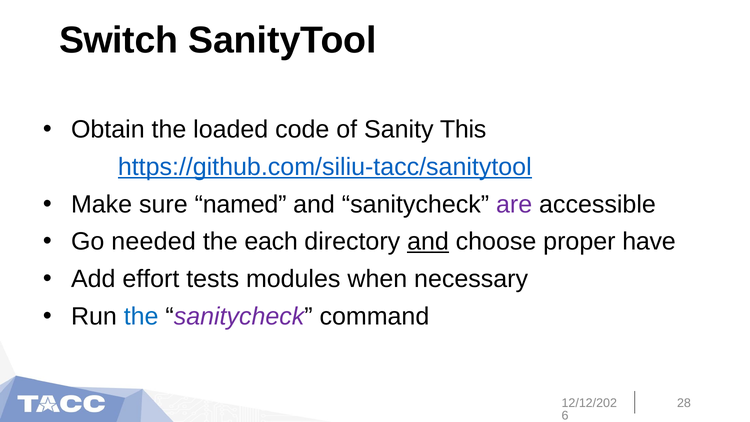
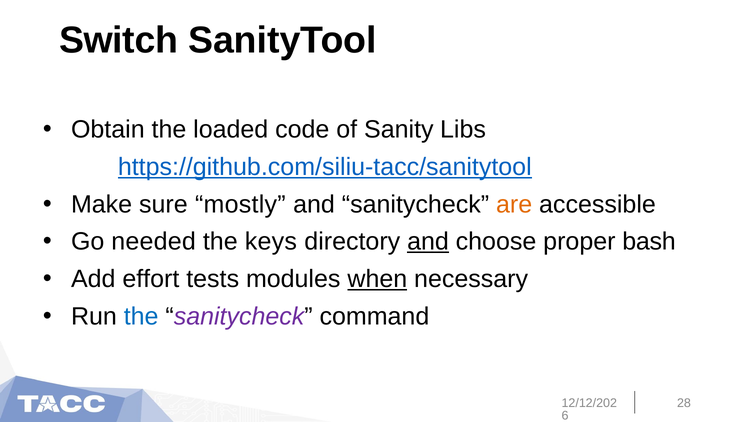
This: This -> Libs (463, 129)
named: named -> mostly (240, 204)
are colour: purple -> orange (514, 204)
each: each -> keys (271, 242)
have: have -> bash (649, 242)
when underline: none -> present (377, 279)
